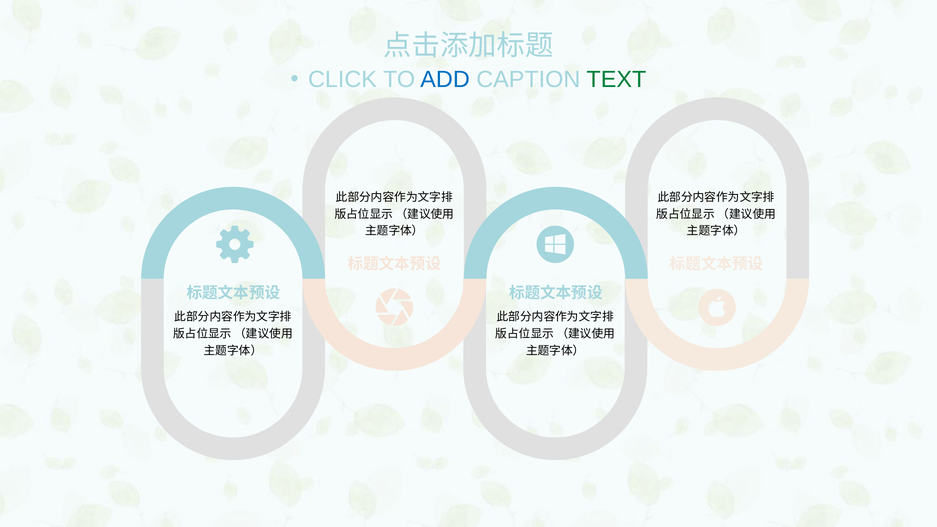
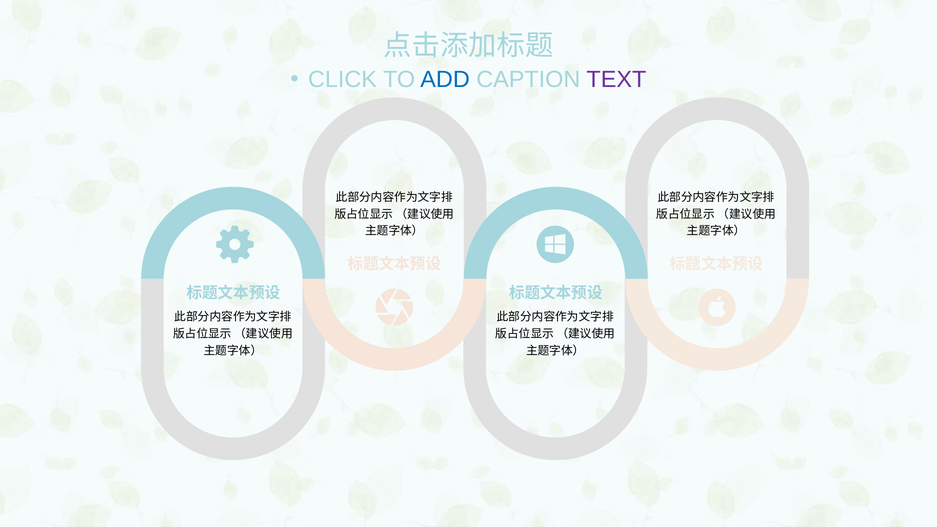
TEXT colour: green -> purple (616, 79)
